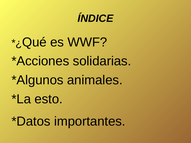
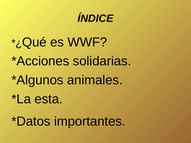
esto: esto -> esta (49, 99)
